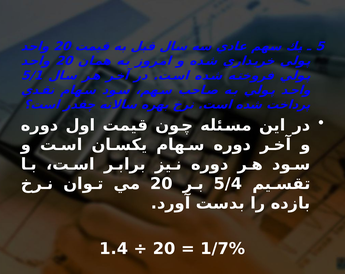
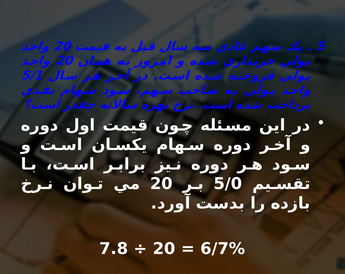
5/4: 5/4 -> 5/0 (228, 184)
1.4: 1.4 -> 7.8 (114, 249)
1/7%: 1/7% -> 6/7% (223, 249)
